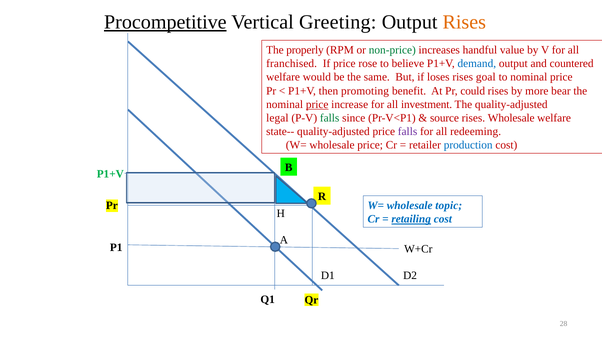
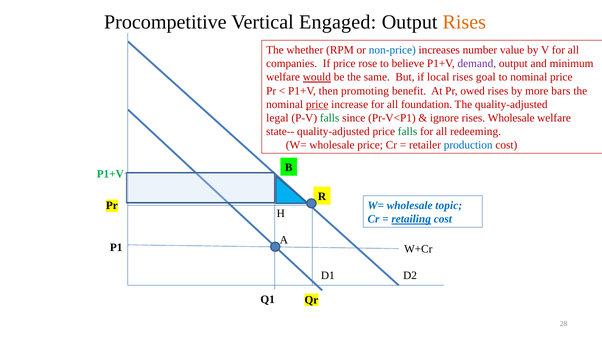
Procompetitive underline: present -> none (165, 22)
Greeting: Greeting -> Engaged (338, 22)
properly: properly -> whether (305, 50)
non-price colour: green -> blue (392, 50)
handful: handful -> number (480, 50)
franchised: franchised -> companies (292, 64)
demand colour: blue -> purple (477, 64)
countered: countered -> minimum (572, 64)
would underline: none -> present (317, 77)
loses: loses -> local (438, 77)
could: could -> owed (473, 91)
bear: bear -> bars (561, 91)
investment: investment -> foundation (427, 104)
source: source -> ignore (444, 118)
falls colour: purple -> green (408, 131)
